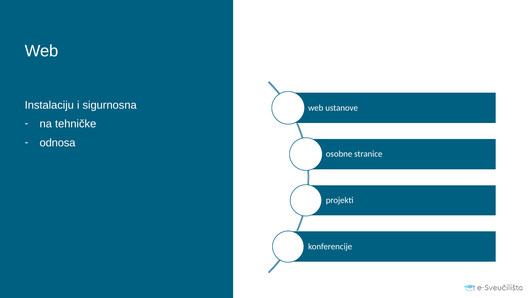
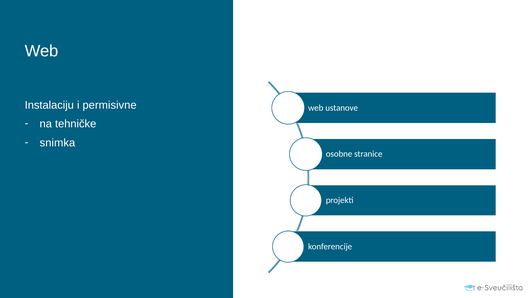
sigurnosna: sigurnosna -> permisivne (110, 105)
odnosa: odnosa -> snimka (57, 143)
